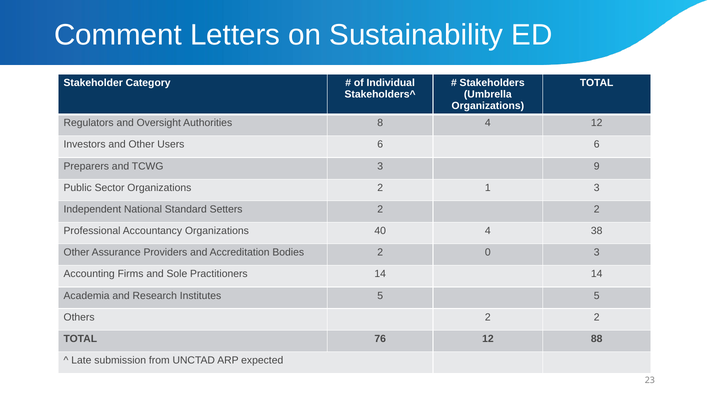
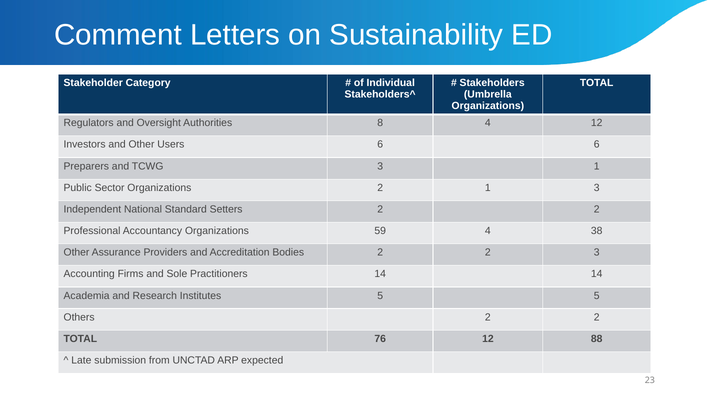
3 9: 9 -> 1 (597, 166)
40: 40 -> 59 (380, 231)
Bodies 2 0: 0 -> 2 (488, 252)
